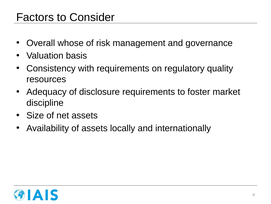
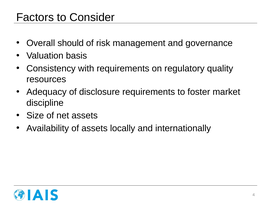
whose: whose -> should (71, 43)
